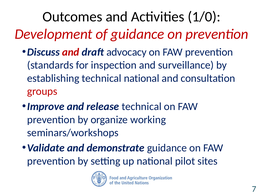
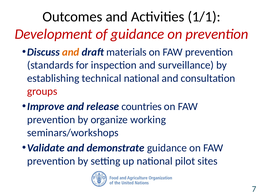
1/0: 1/0 -> 1/1 (204, 17)
and colour: red -> orange (71, 52)
advocacy: advocacy -> materials (126, 52)
release technical: technical -> countries (142, 106)
